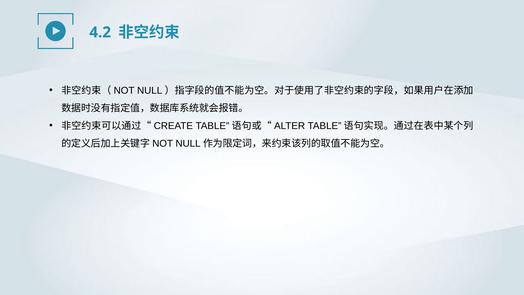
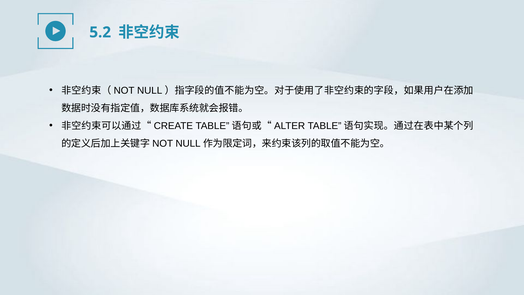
4.2: 4.2 -> 5.2 (100, 32)
